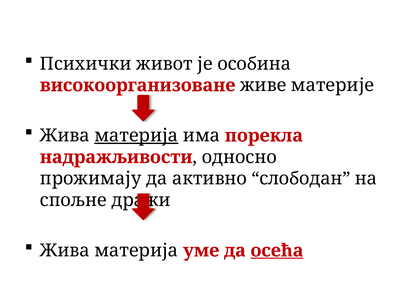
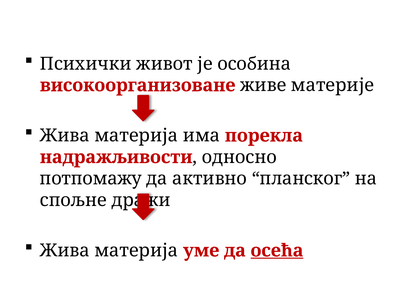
материја underline: present -> none (136, 136)
прожимају: прожимају -> потпомажу (91, 179)
слободан: слободан -> планског (301, 179)
